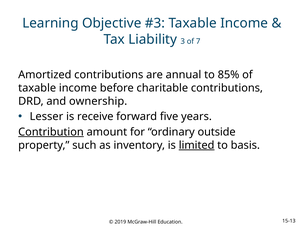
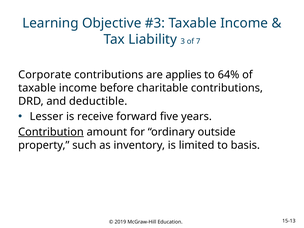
Amortized: Amortized -> Corporate (45, 75)
annual: annual -> applies (184, 75)
85%: 85% -> 64% (229, 75)
ownership: ownership -> deductible (98, 101)
limited underline: present -> none (197, 145)
